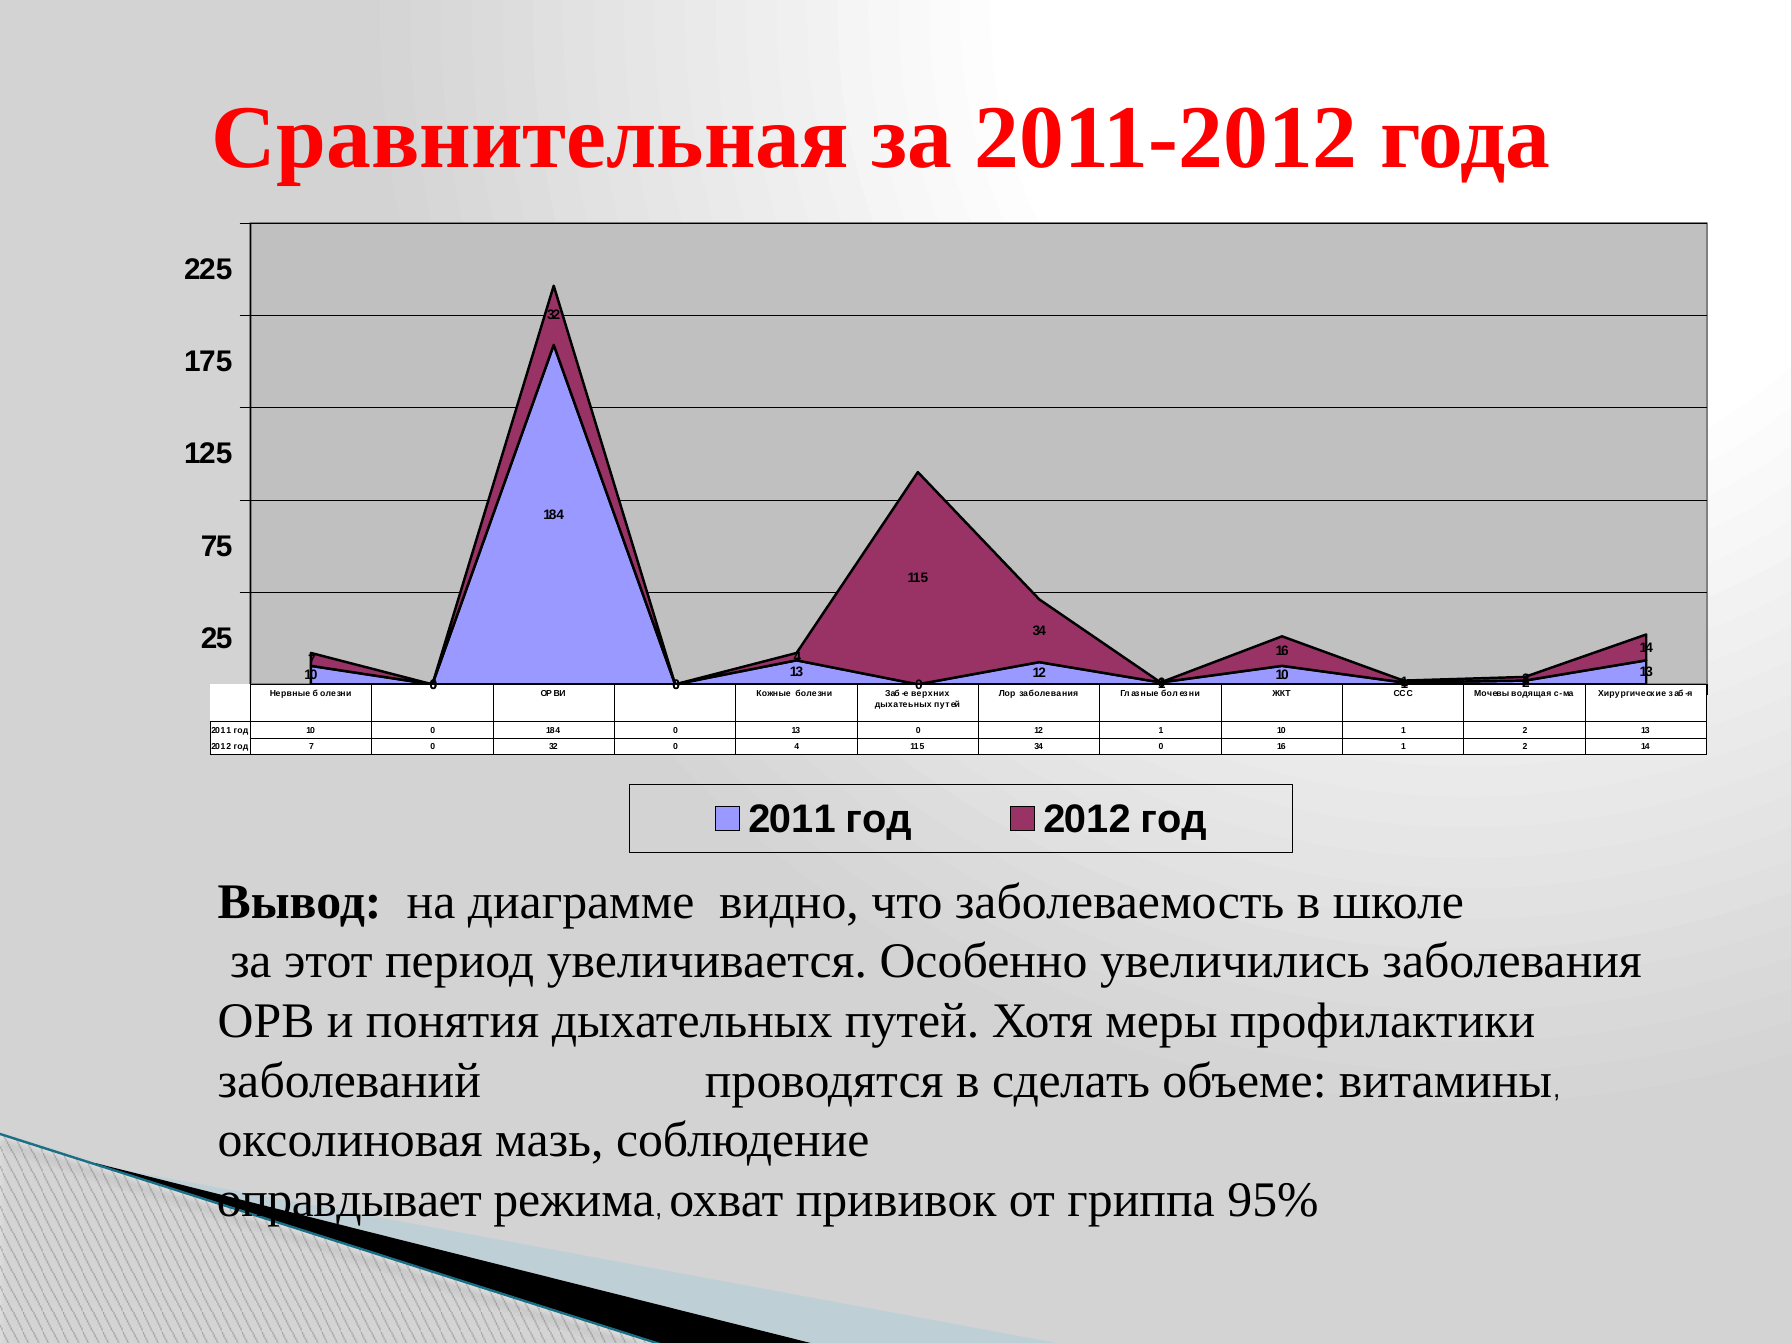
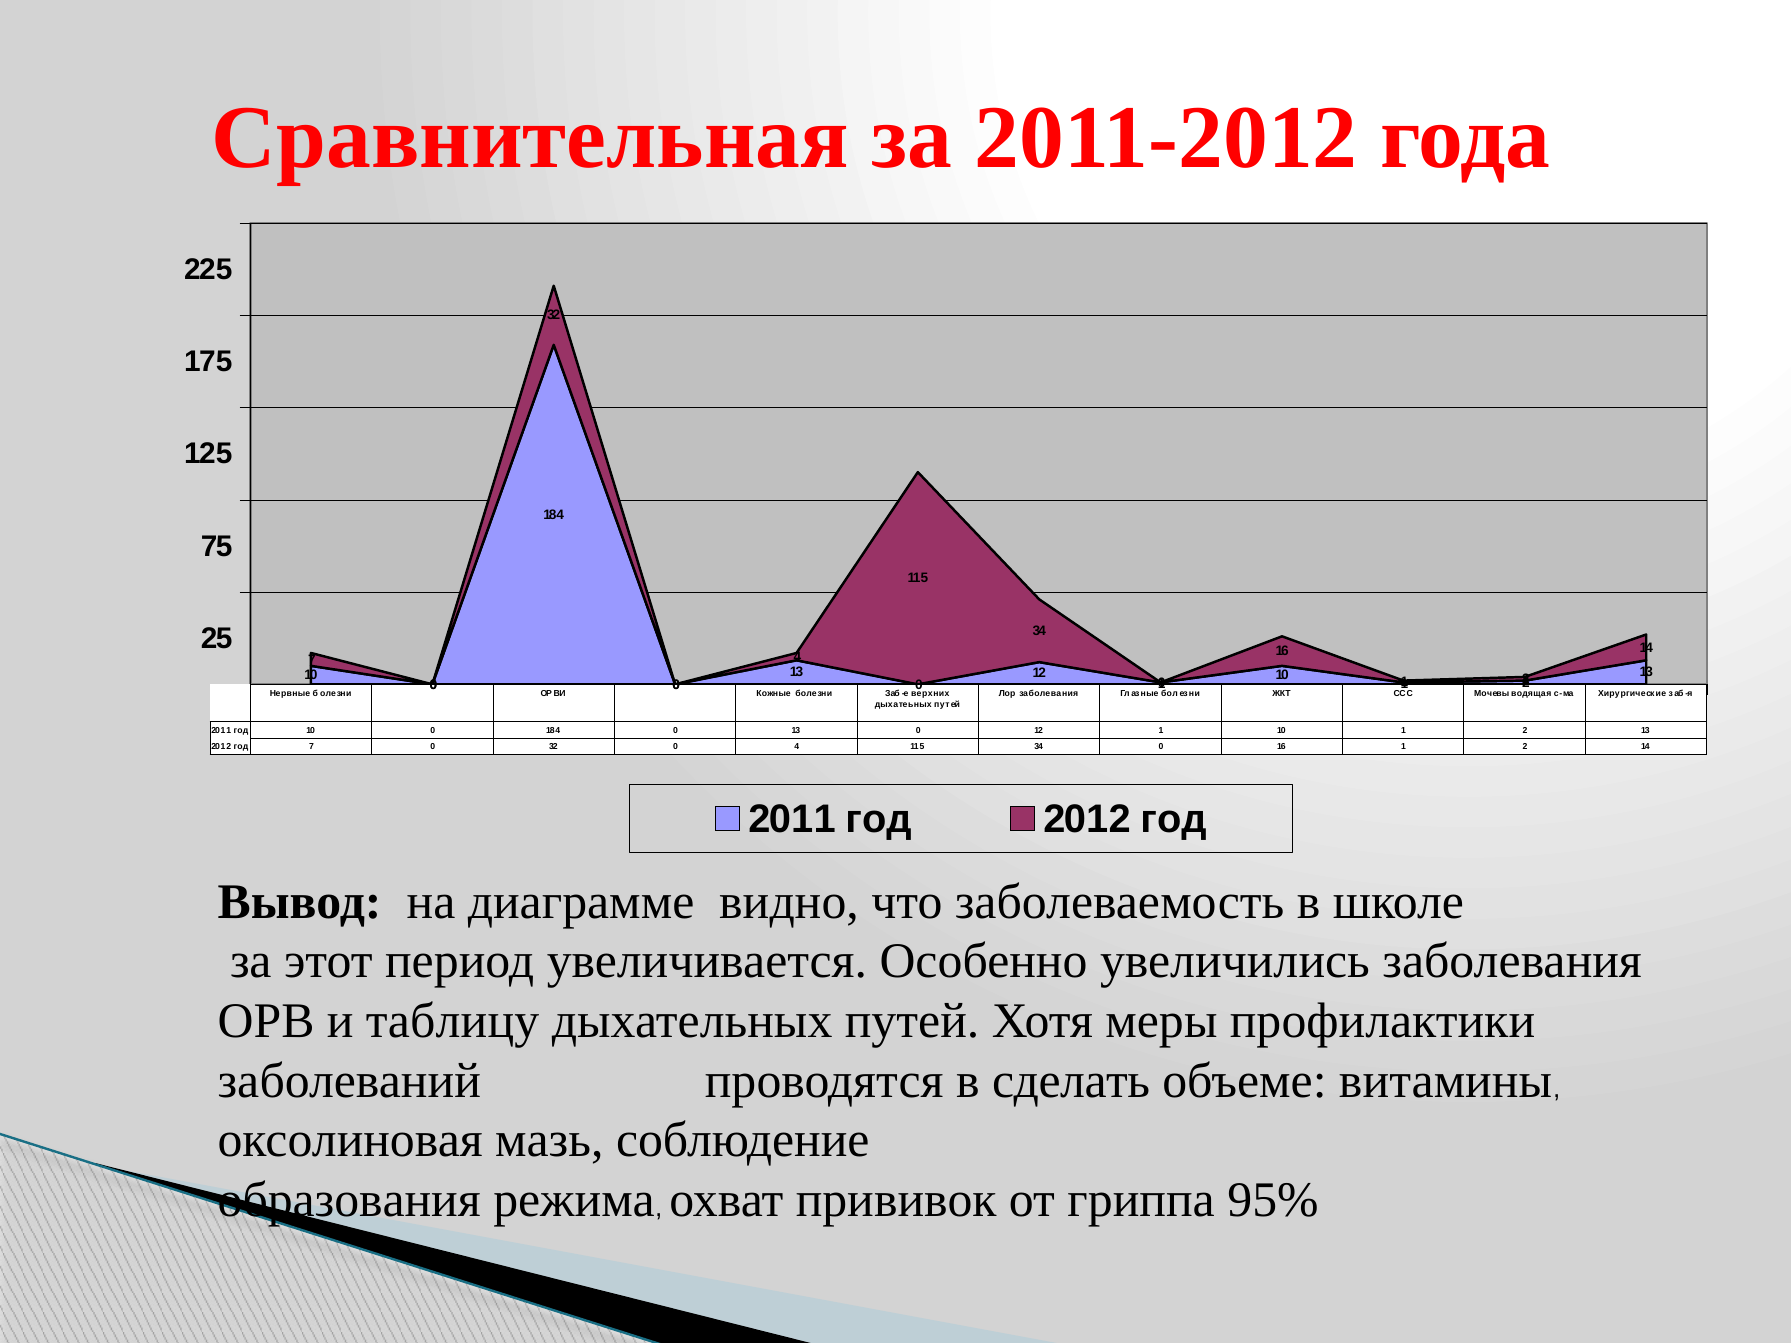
понятия: понятия -> таблицу (453, 1021)
оправдывает: оправдывает -> образования (349, 1200)
